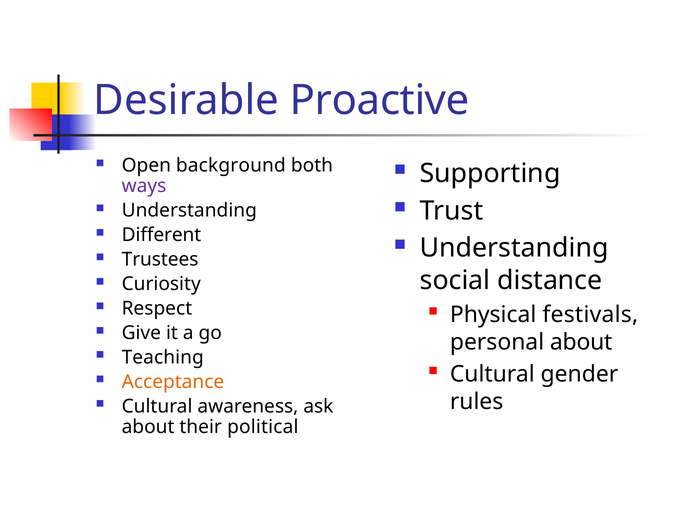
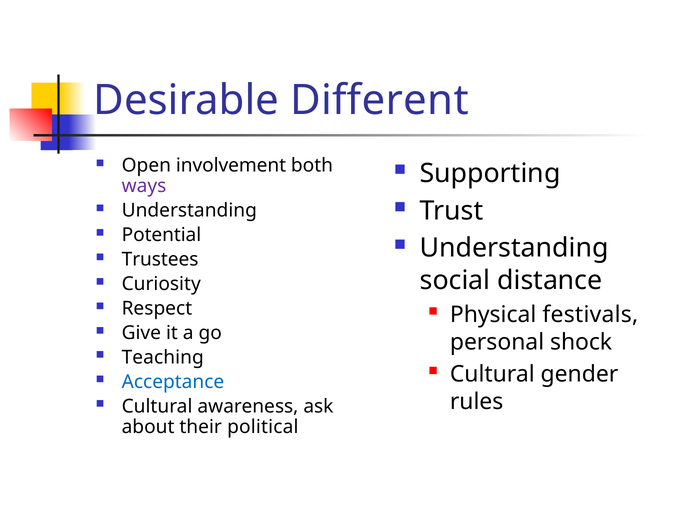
Proactive: Proactive -> Different (379, 100)
background: background -> involvement (231, 165)
Different: Different -> Potential (161, 235)
personal about: about -> shock (581, 342)
Acceptance colour: orange -> blue (173, 382)
